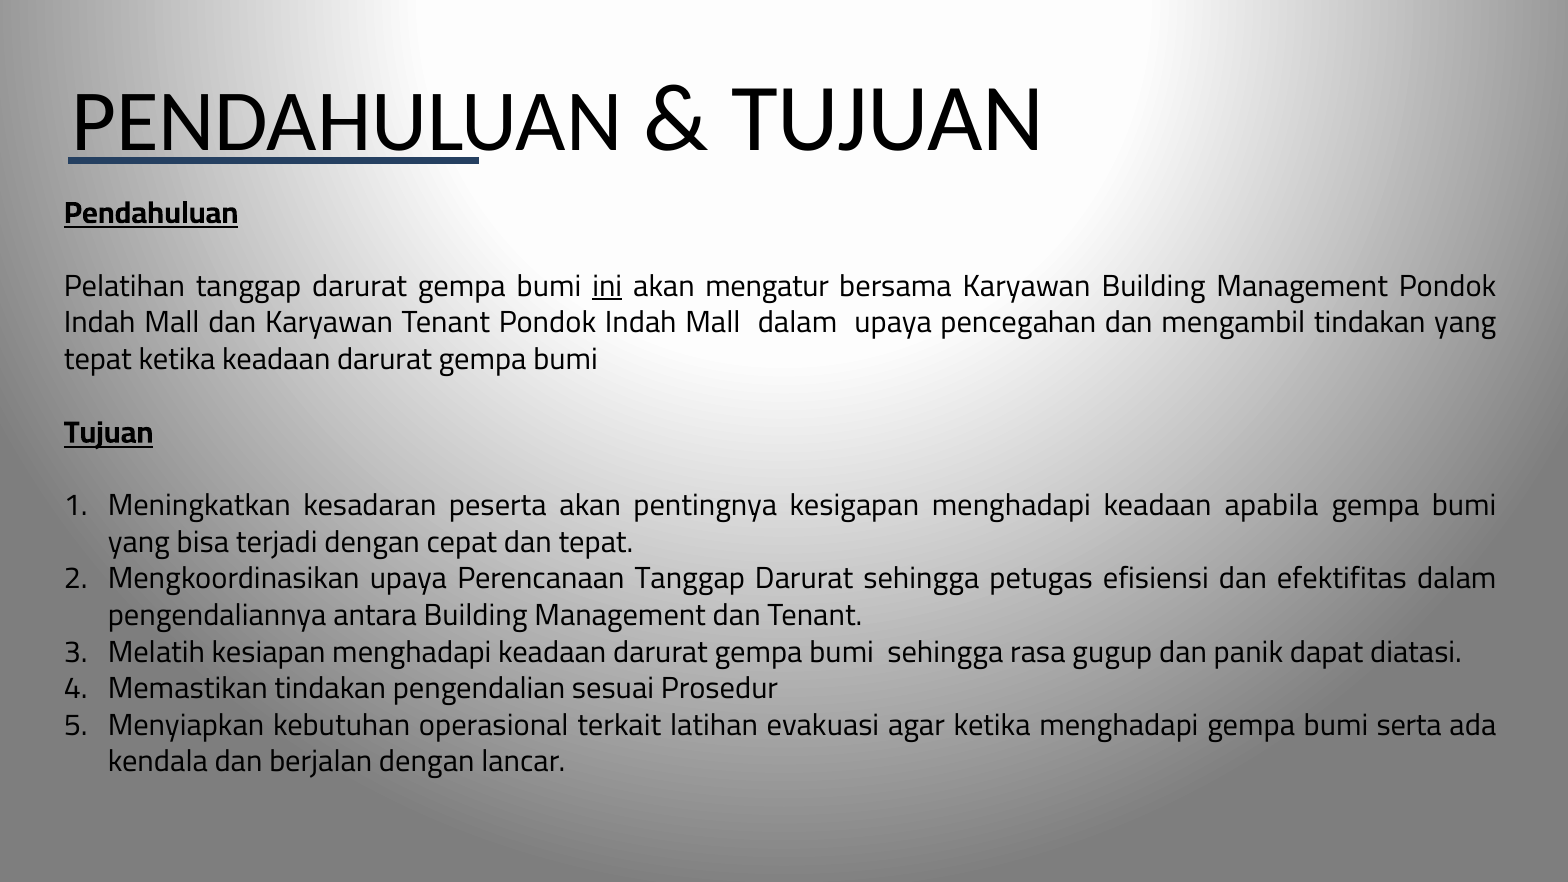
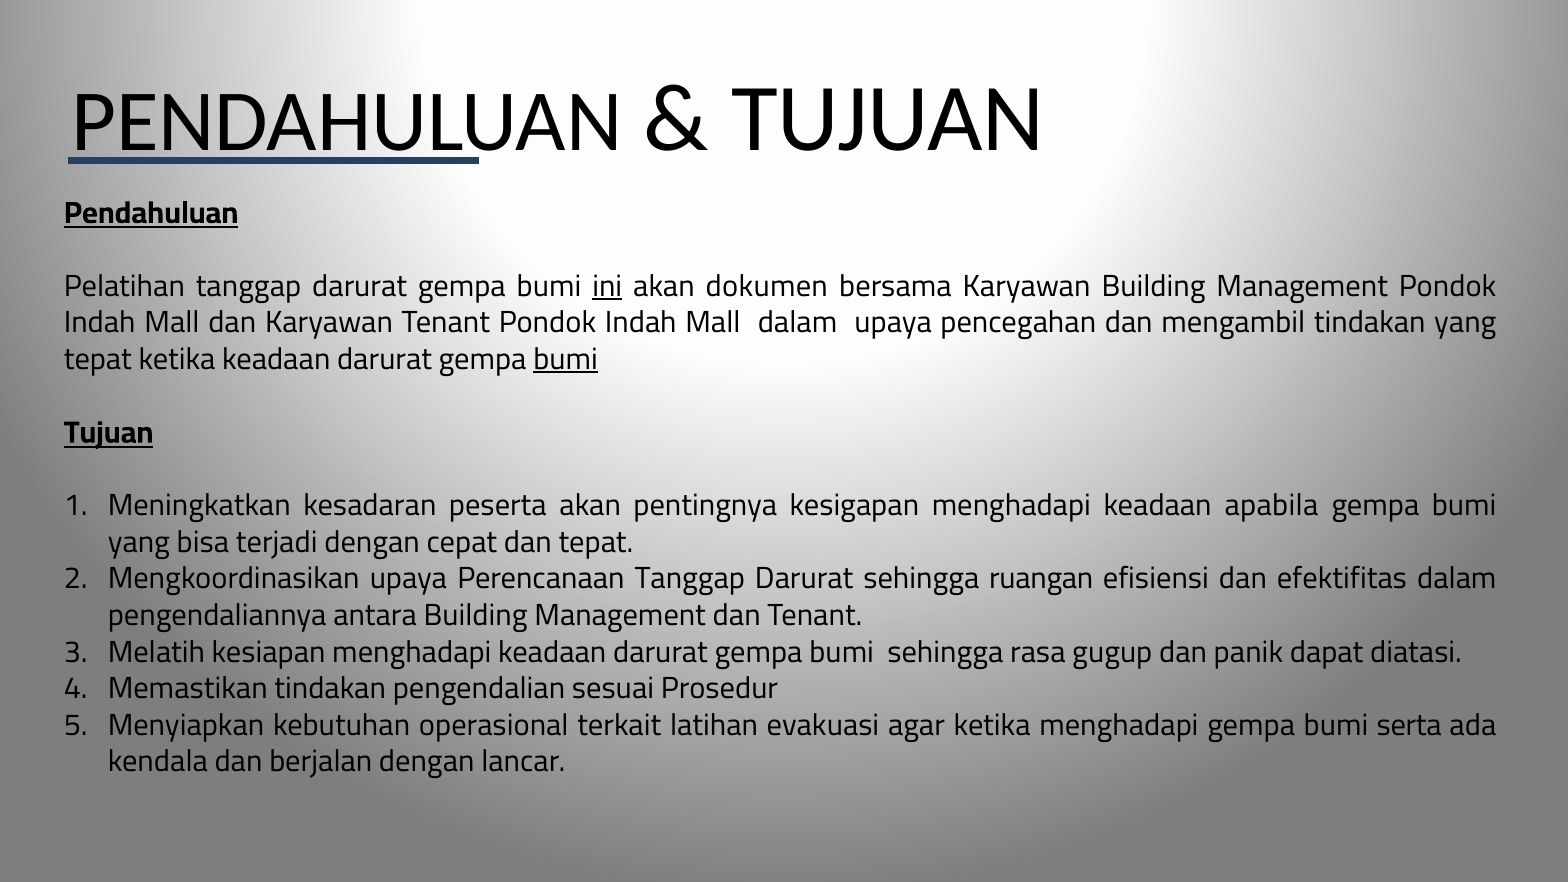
mengatur: mengatur -> dokumen (767, 286)
bumi underline: none -> present (566, 359)
petugas: petugas -> ruangan (1041, 579)
